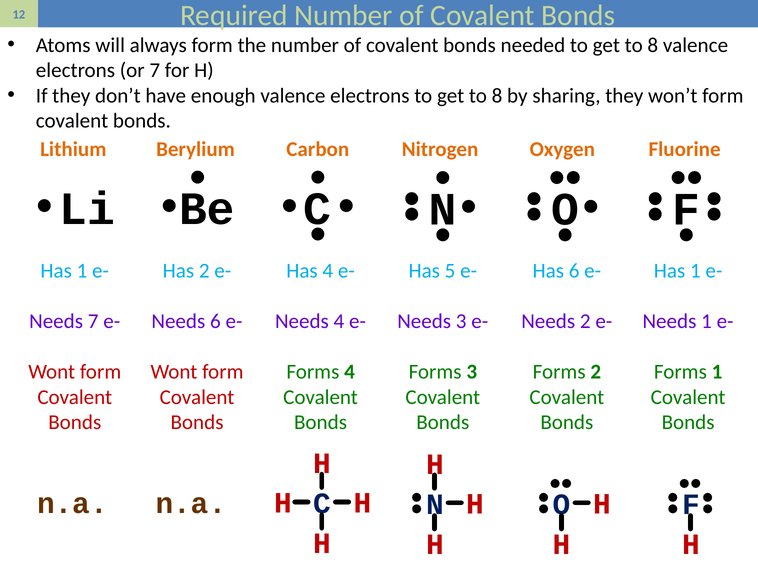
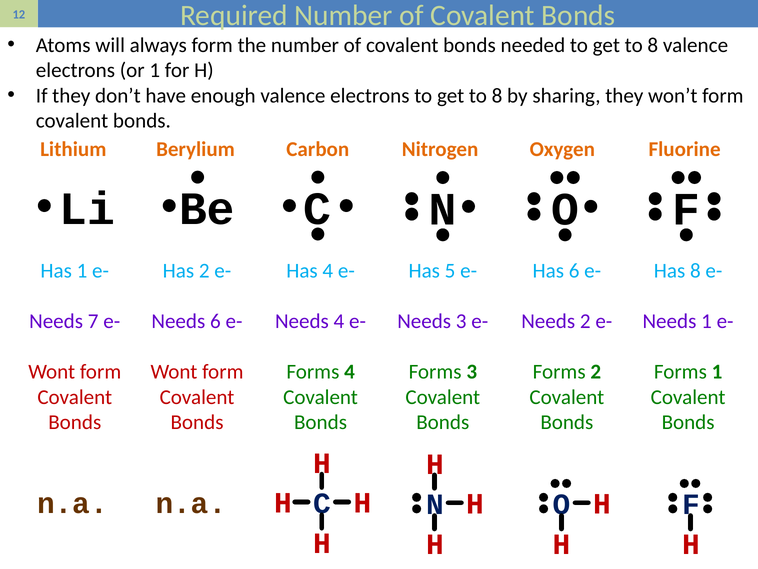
or 7: 7 -> 1 (155, 70)
1: 1 -> 8 (695, 270)
